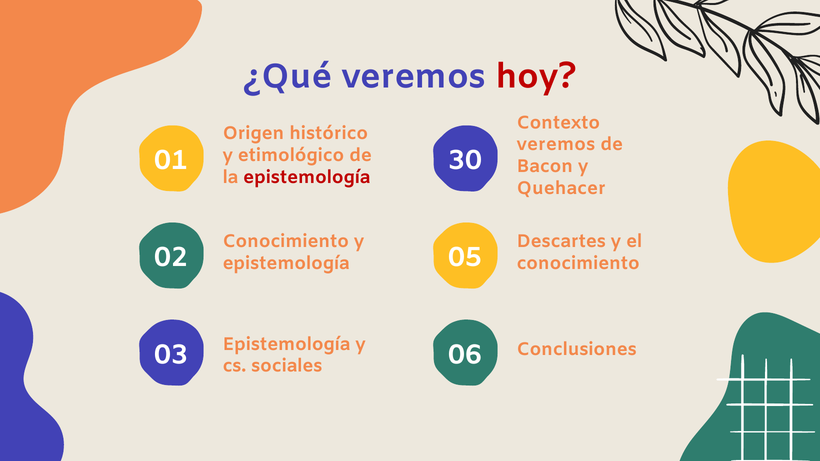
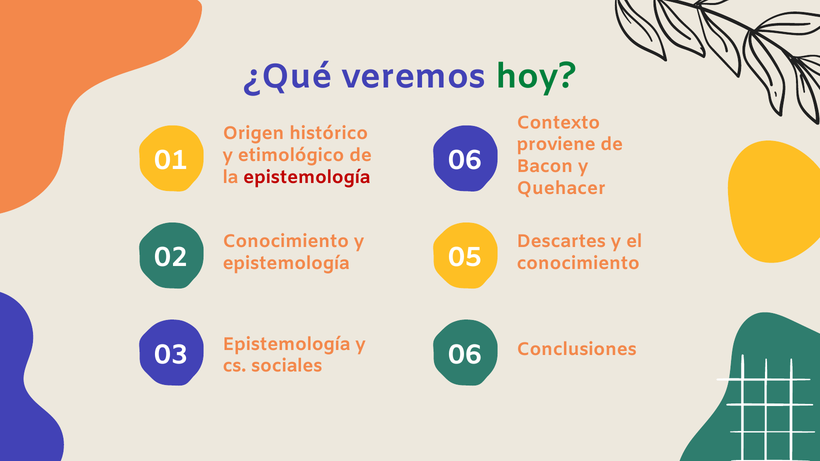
hoy colour: red -> green (536, 76)
veremos: veremos -> proviene (556, 144)
01 30: 30 -> 06 (465, 160)
